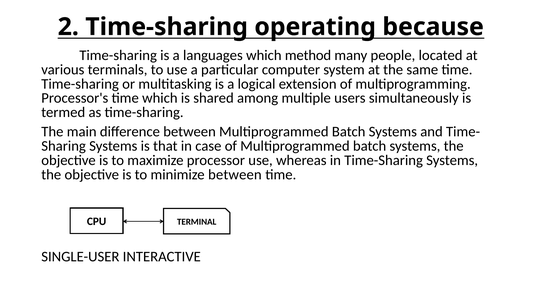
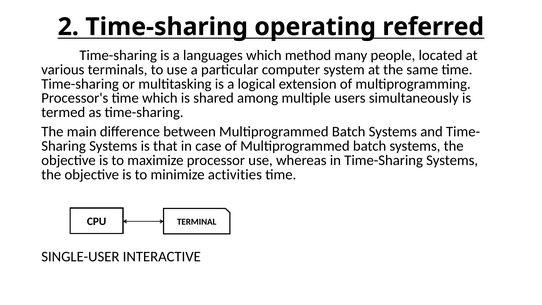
because: because -> referred (433, 27)
minimize between: between -> activities (235, 174)
